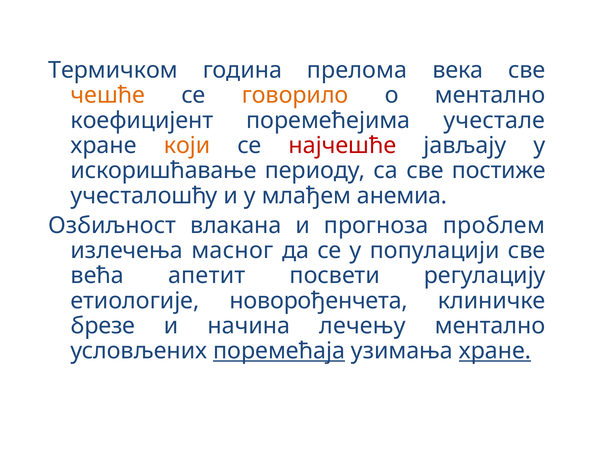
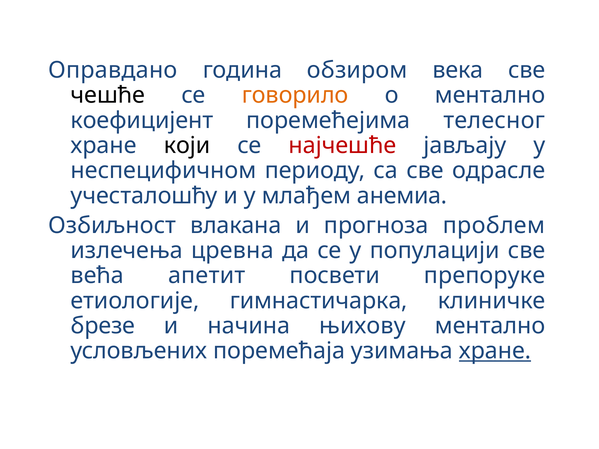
Термичком: Термичком -> Оправдано (113, 70)
прелома: прелома -> обзиром (357, 70)
чешће colour: orange -> black (108, 95)
учестале: учестале -> телесног (494, 120)
који colour: orange -> black (187, 146)
искоришћавање: искоришћавање -> неспецифичном (163, 171)
постиже: постиже -> одрасле (499, 171)
масног: масног -> цревна (232, 251)
регулацију: регулацију -> препоруке (485, 276)
новорођенчета: новорођенчета -> гимнастичарка (319, 301)
лечењу: лечењу -> њихову (362, 326)
поремећаја underline: present -> none (279, 351)
